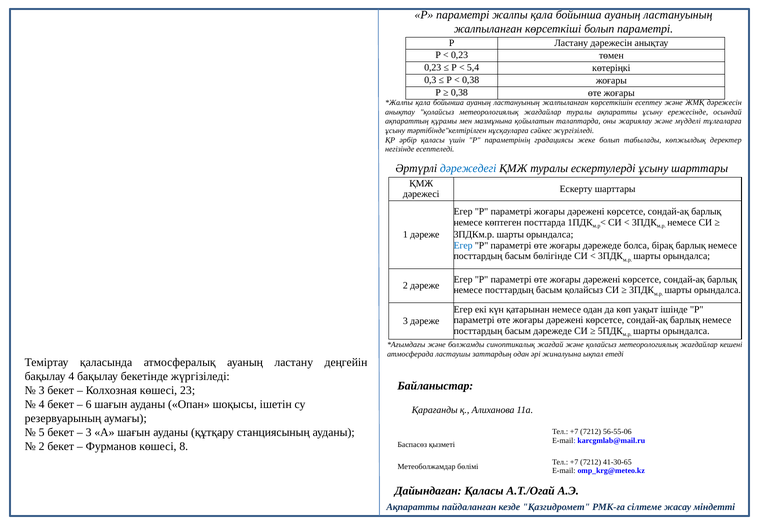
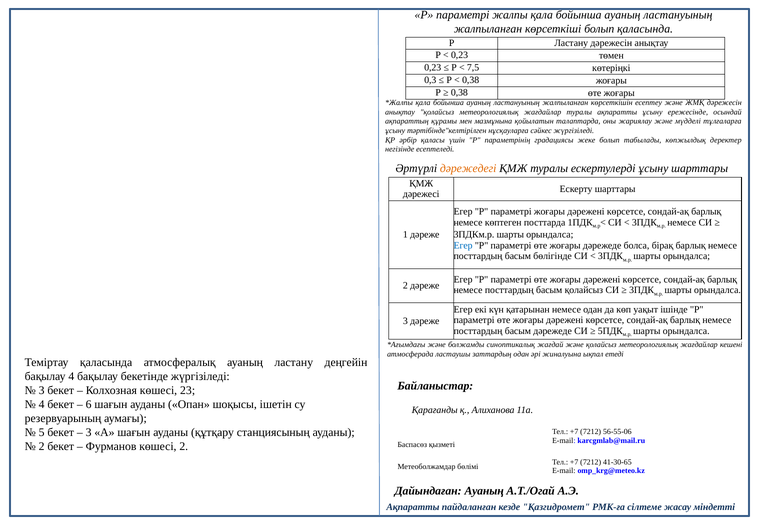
болып параметрі: параметрі -> қаласында (645, 29)
5,4: 5,4 -> 7,5 (473, 68)
дәрежедегі colour: blue -> orange (468, 169)
көшесі 8: 8 -> 2 (184, 447)
Дайындаған Қаласы: Қаласы -> Ауаның (484, 491)
